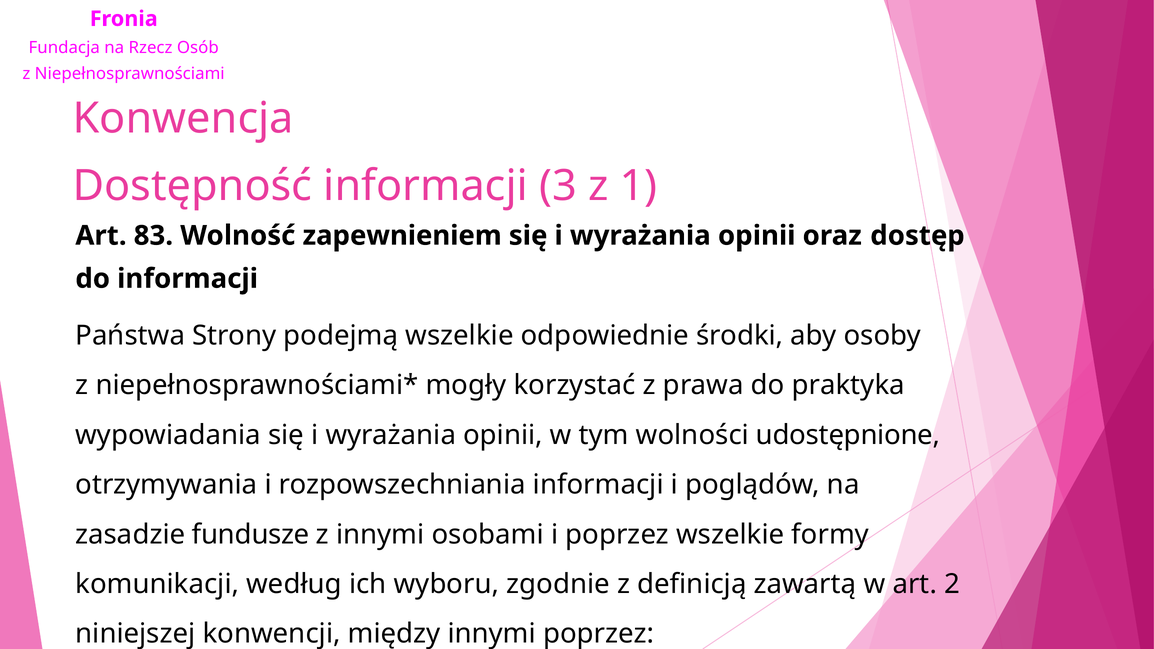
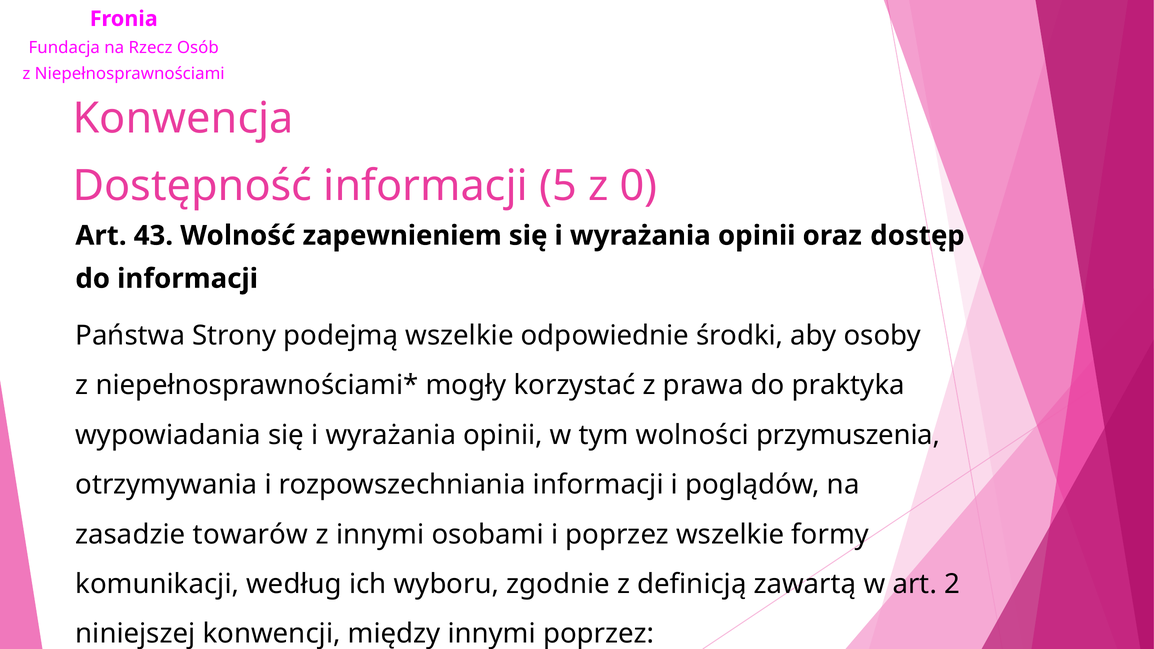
3: 3 -> 5 (558, 186)
1: 1 -> 0 (639, 186)
83: 83 -> 43 (153, 236)
udostępnione: udostępnione -> przymuszenia (848, 435)
fundusze: fundusze -> towarów (250, 535)
